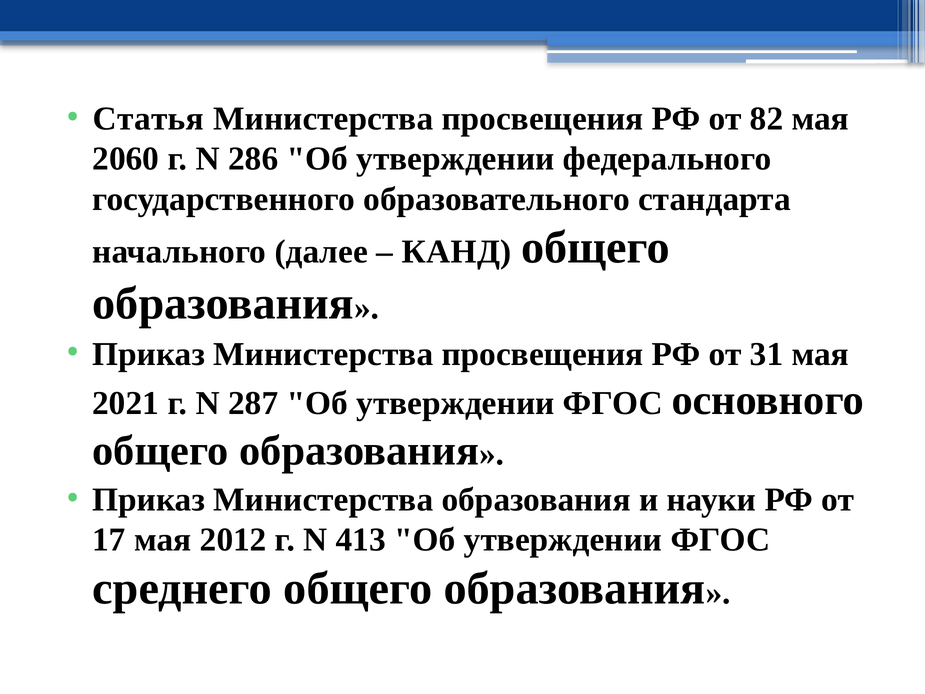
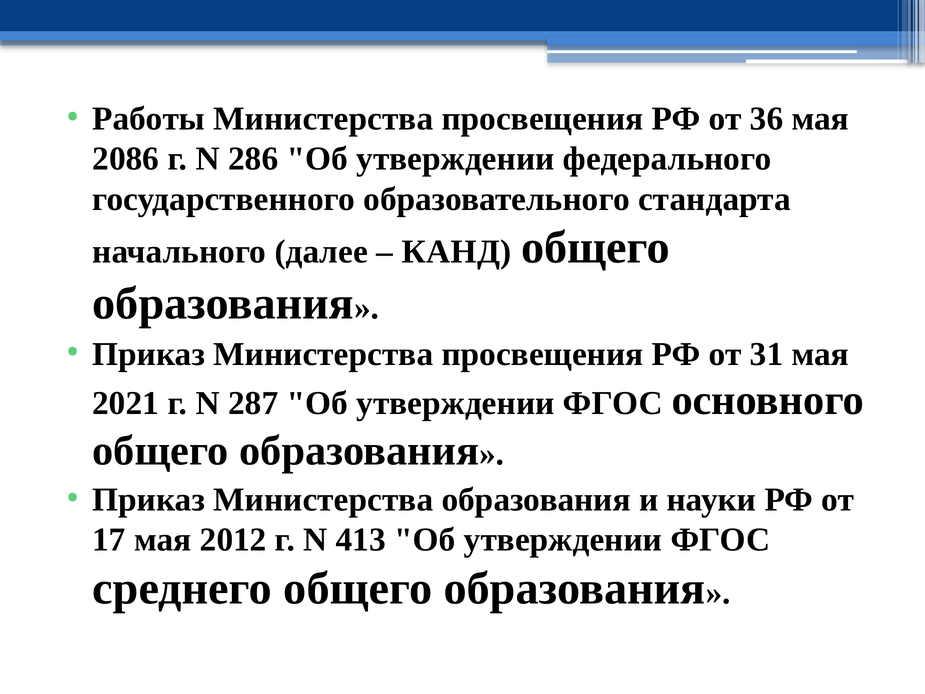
Статья: Статья -> Работы (149, 119)
82: 82 -> 36 (767, 119)
2060: 2060 -> 2086 (126, 159)
